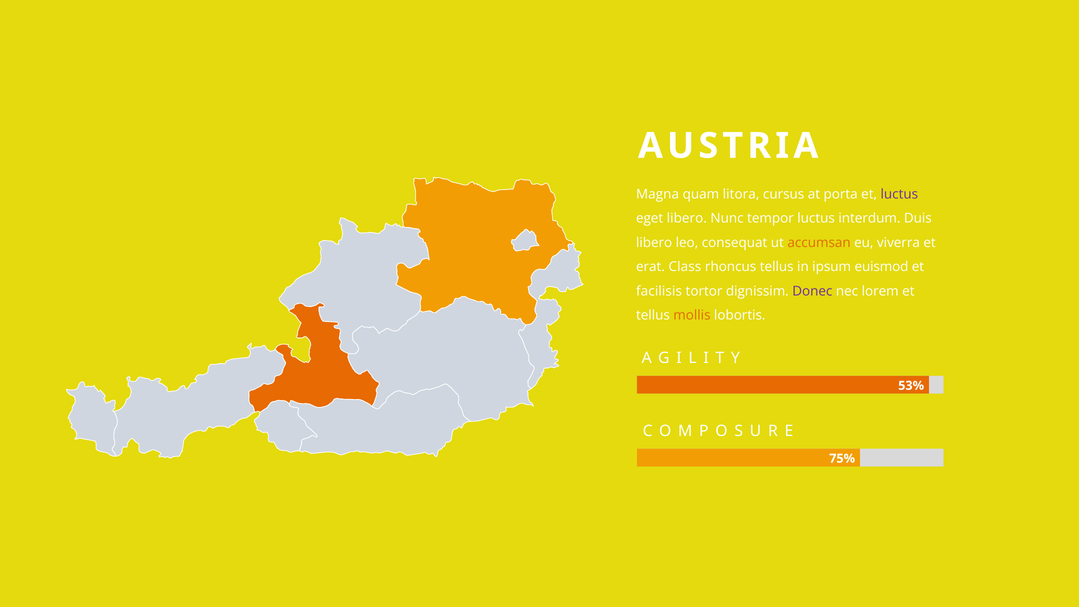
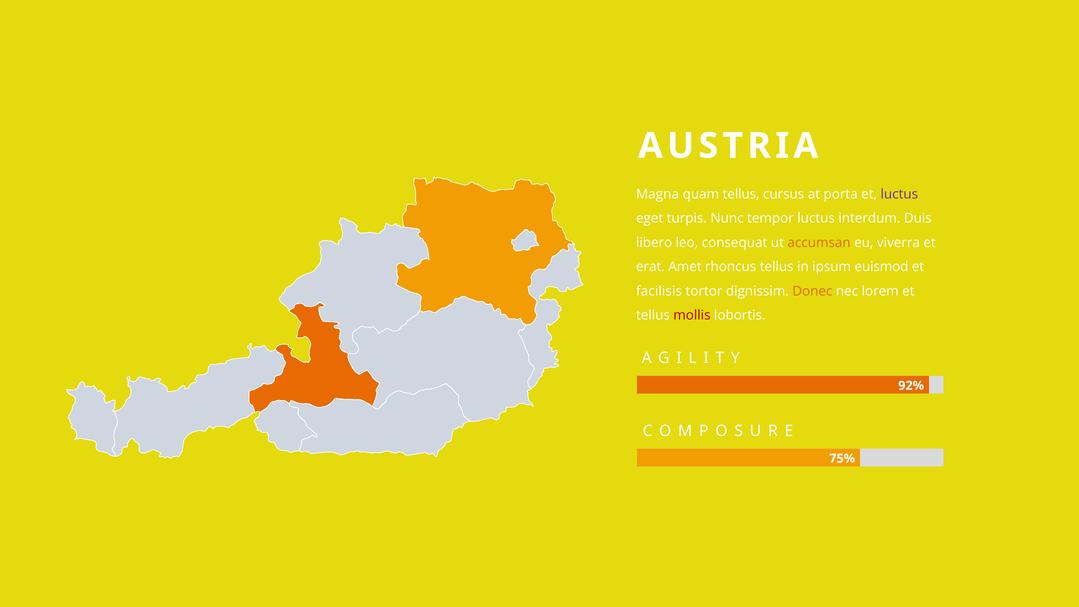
quam litora: litora -> tellus (741, 194)
eget libero: libero -> turpis (687, 218)
Class: Class -> Amet (685, 267)
Donec colour: purple -> orange (812, 291)
mollis colour: orange -> red (692, 315)
53%: 53% -> 92% (911, 386)
